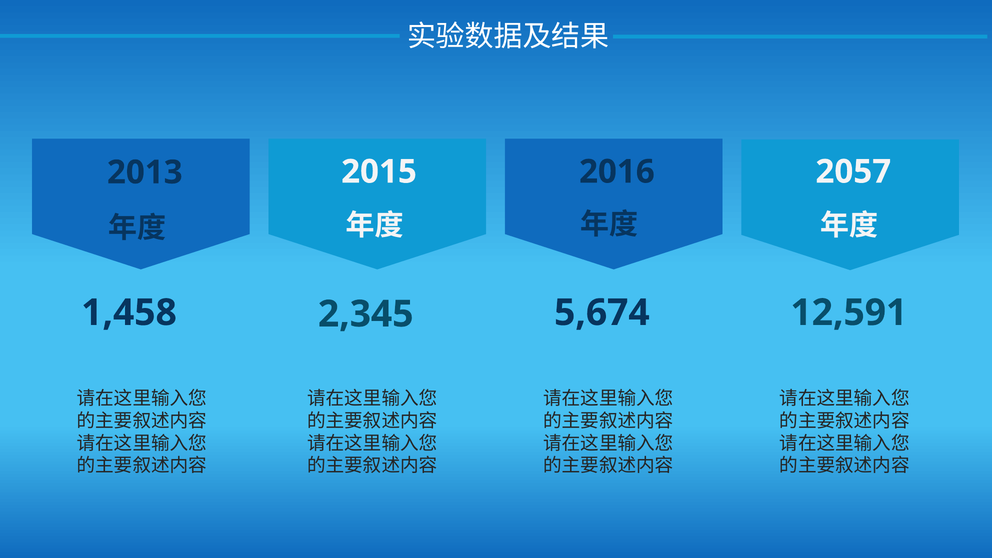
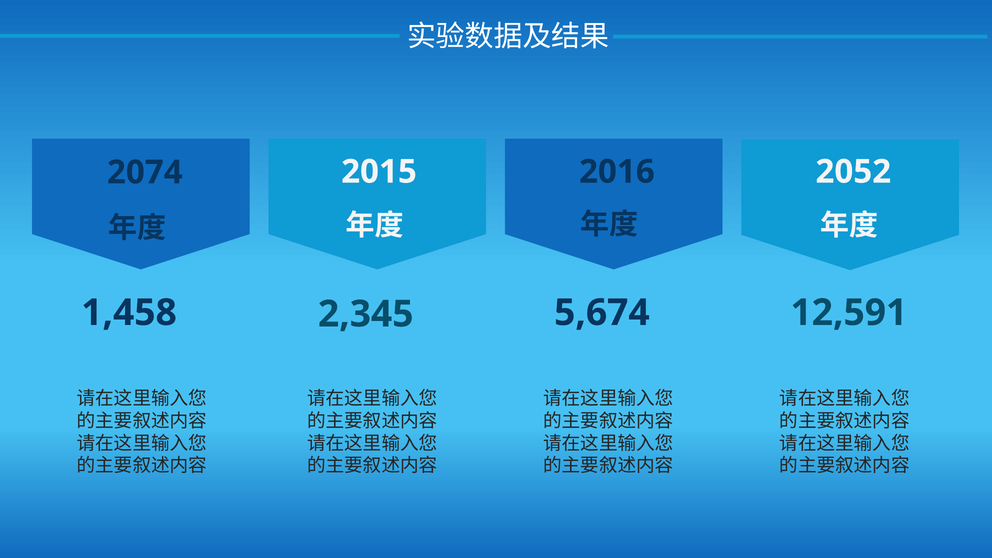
2057: 2057 -> 2052 (853, 172)
2013: 2013 -> 2074 (145, 172)
